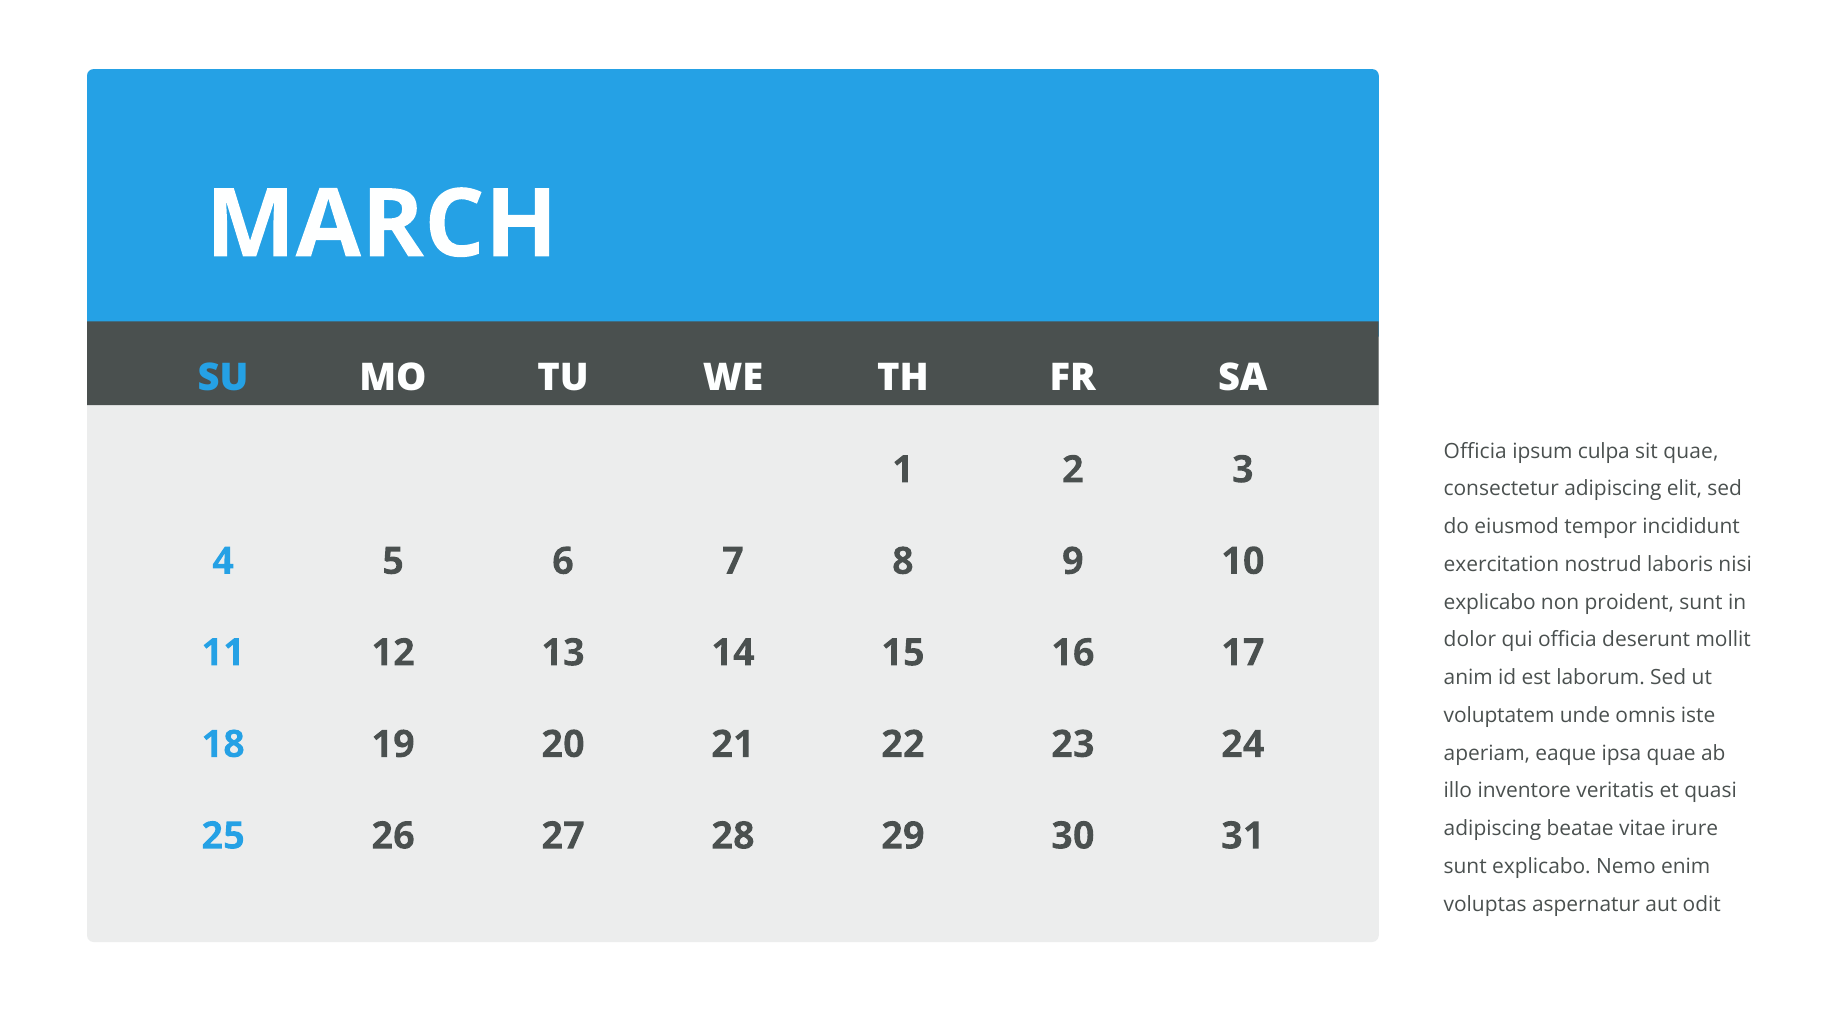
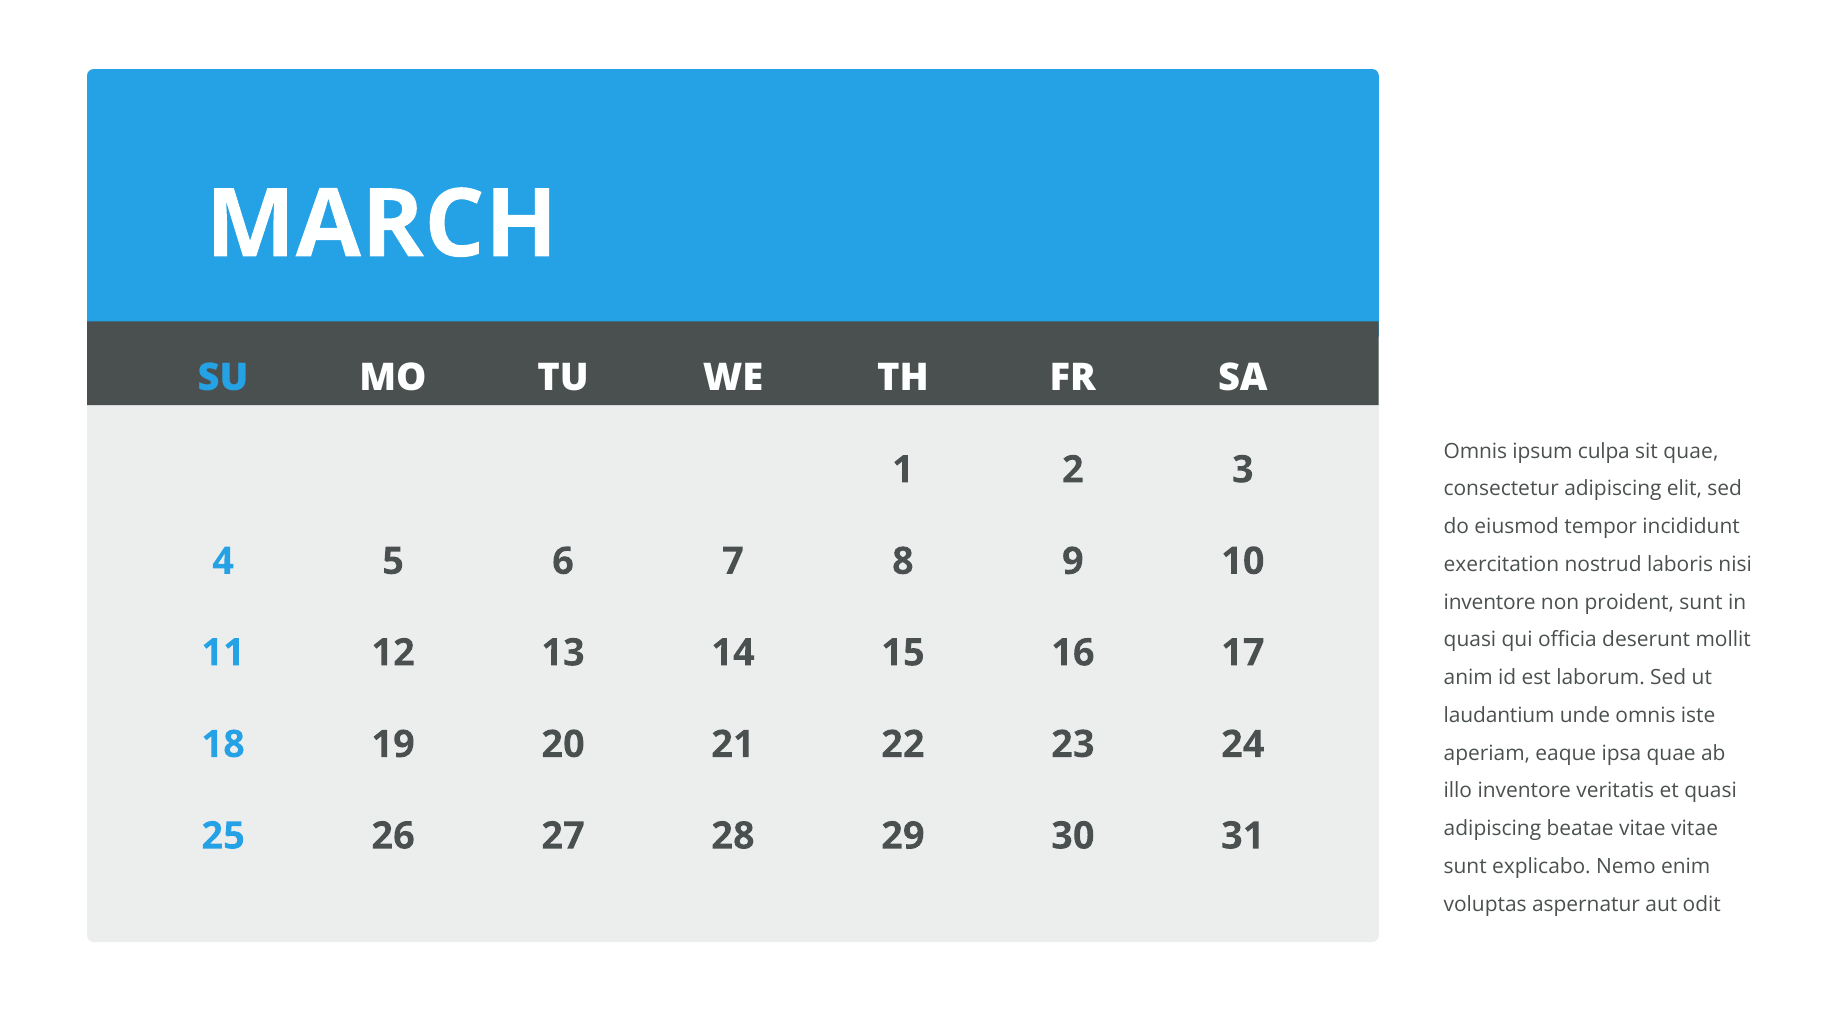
Officia: Officia -> Omnis (1475, 451)
explicabo: explicabo -> inventore (1490, 602)
dolor: dolor -> quasi (1470, 640)
voluptatem: voluptatem -> laudantium (1499, 715)
vitae irure: irure -> vitae (1695, 828)
